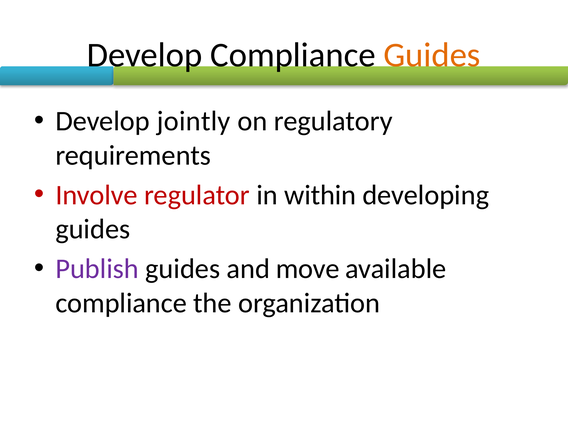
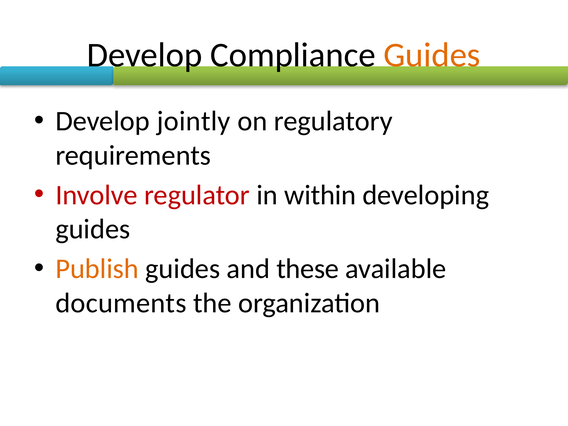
Publish colour: purple -> orange (97, 269)
move: move -> these (308, 269)
compliance: compliance -> documents (121, 303)
